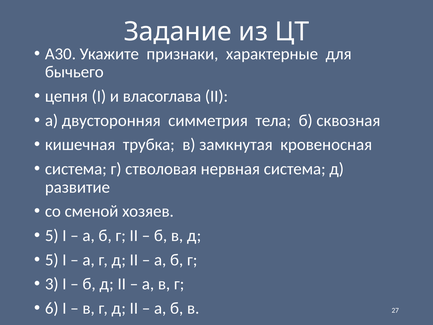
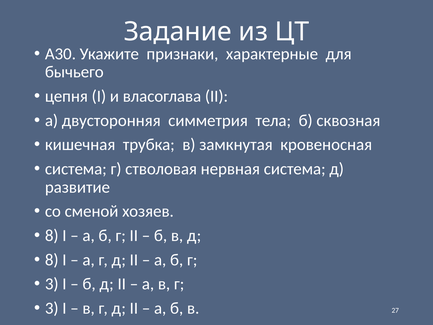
5: 5 -> 8 (52, 235)
5: 5 -> 8 (52, 260)
6: 6 -> 3 (52, 308)
